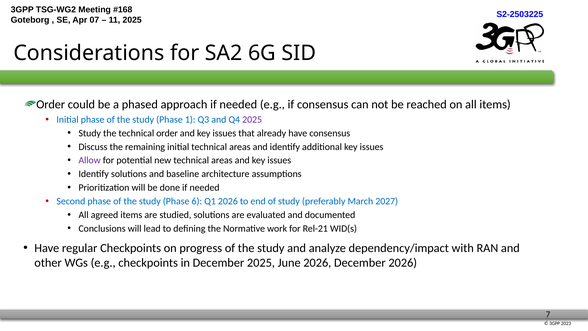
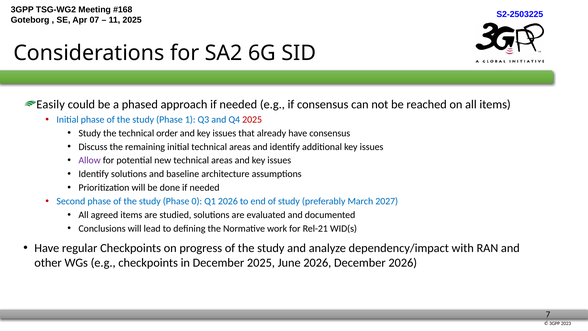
Order: Order -> Easily (51, 104)
2025 colour: purple -> red (252, 119)
6: 6 -> 0 (197, 201)
